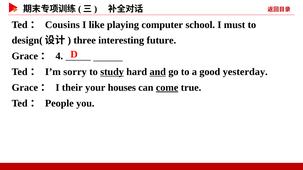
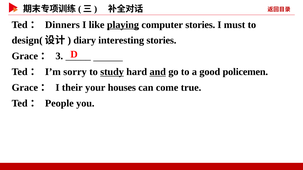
Cousins: Cousins -> Dinners (62, 25)
playing underline: none -> present (123, 25)
computer school: school -> stories (200, 25)
three: three -> diary (85, 41)
interesting future: future -> stories (161, 41)
4: 4 -> 3 (59, 56)
yesterday: yesterday -> policemen (245, 72)
come underline: present -> none (167, 88)
